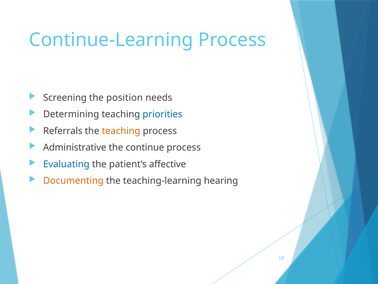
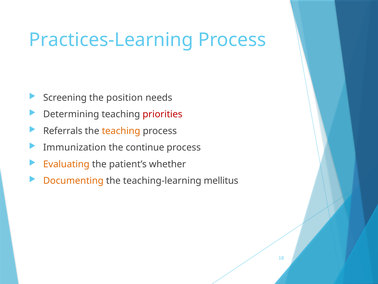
Continue-Learning: Continue-Learning -> Practices-Learning (111, 40)
priorities colour: blue -> red (163, 114)
Administrative: Administrative -> Immunization (75, 147)
Evaluating colour: blue -> orange (66, 164)
affective: affective -> whether (168, 164)
hearing: hearing -> mellitus (221, 181)
